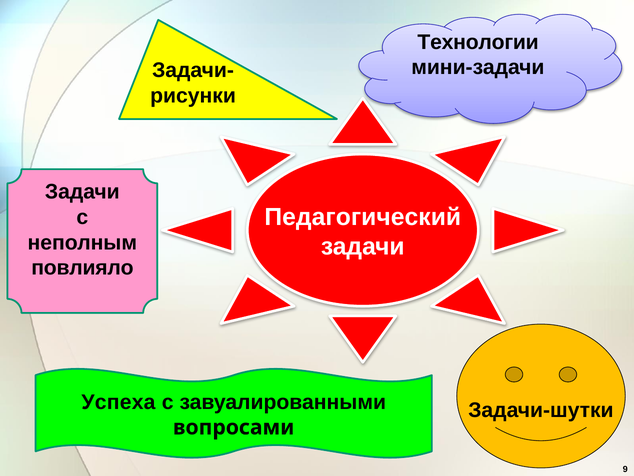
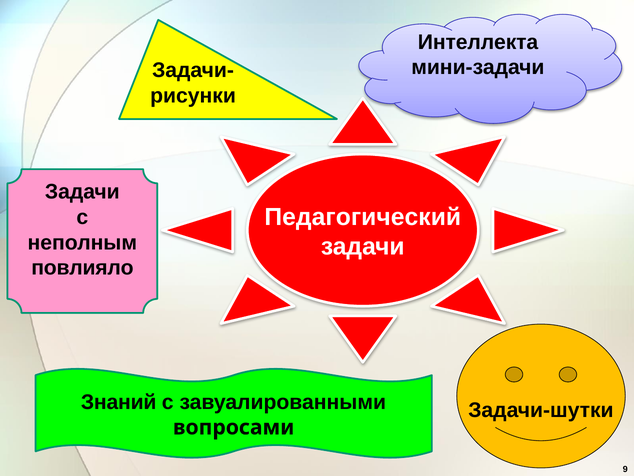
Технологии: Технологии -> Интеллекта (478, 42)
Успеха: Успеха -> Знаний (119, 402)
